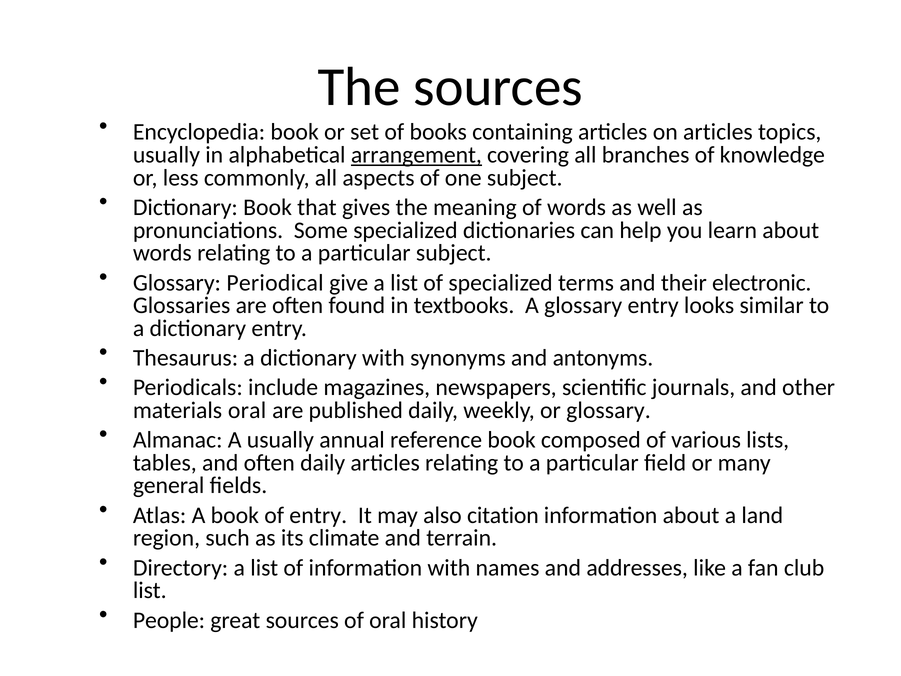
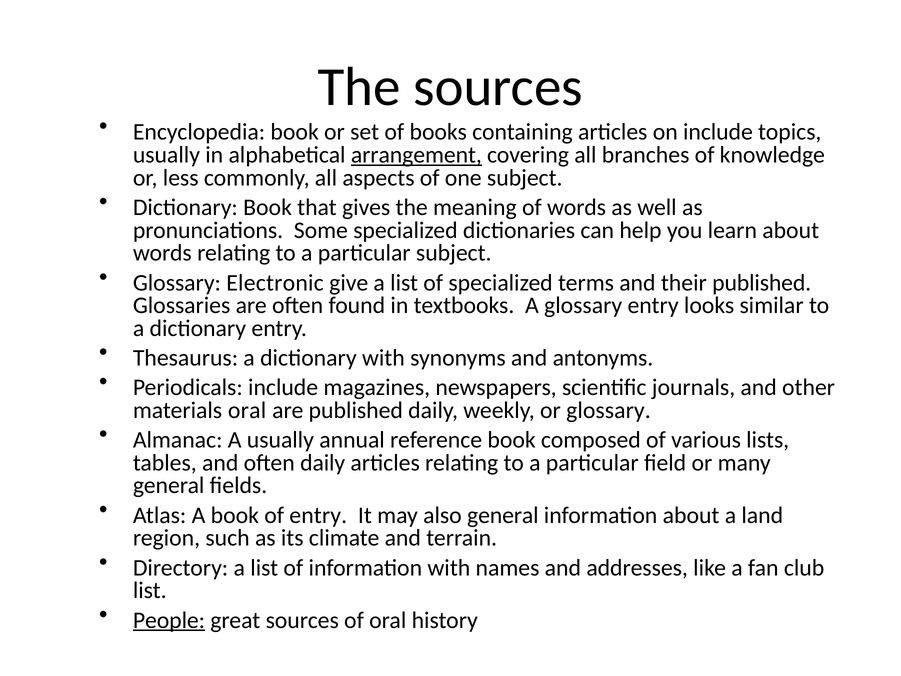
on articles: articles -> include (718, 132)
Periodical: Periodical -> Electronic (275, 283)
their electronic: electronic -> published (762, 283)
also citation: citation -> general (503, 515)
People underline: none -> present (169, 620)
